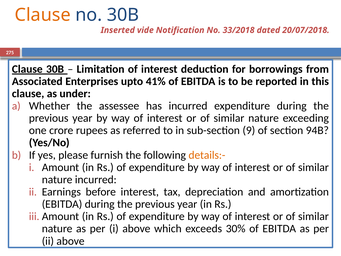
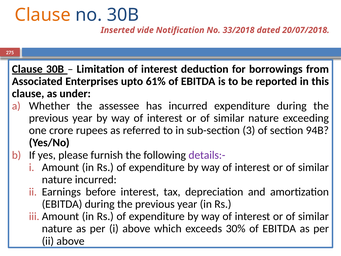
41%: 41% -> 61% (156, 81)
9: 9 -> 3 (249, 130)
details:- colour: orange -> purple (207, 155)
